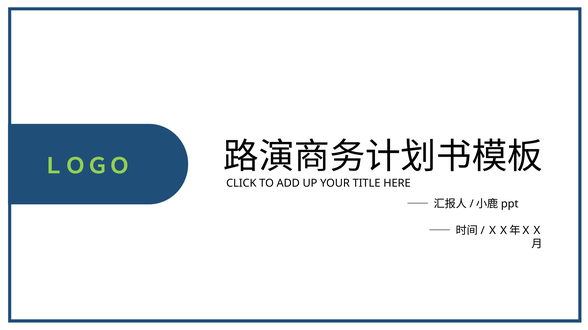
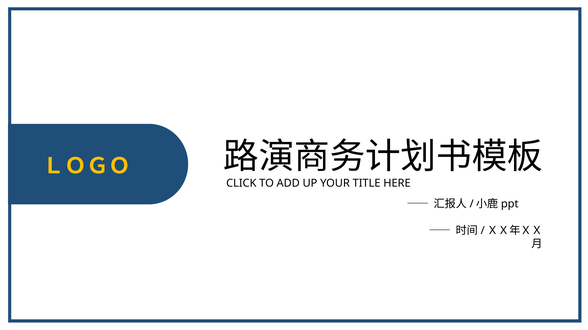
ＬＯＧＯ colour: light green -> yellow (87, 167)
